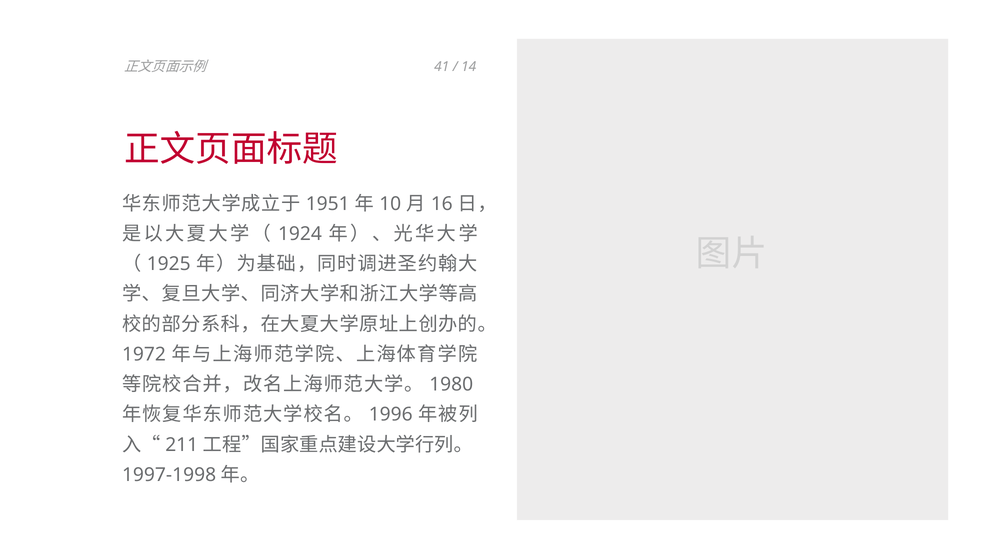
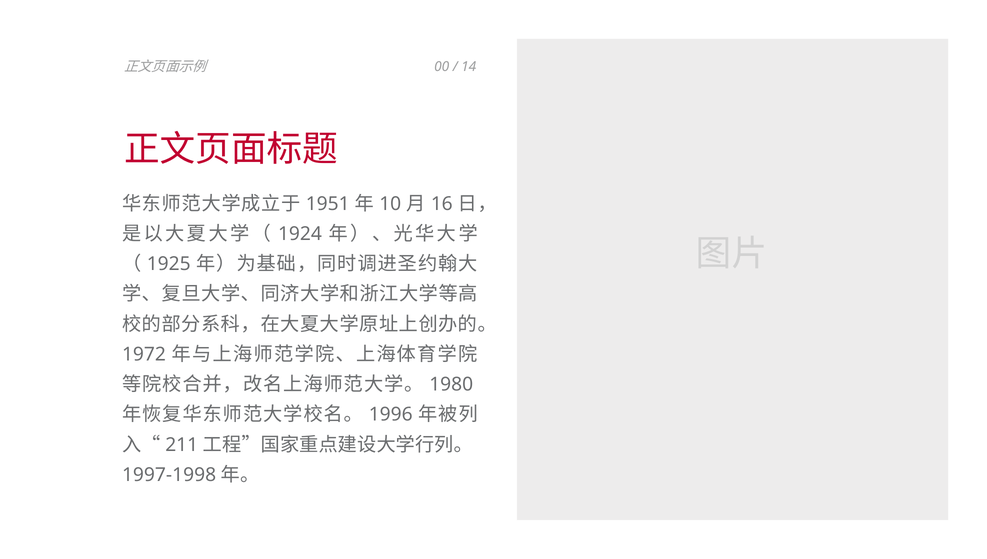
41: 41 -> 00 (442, 67)
